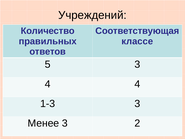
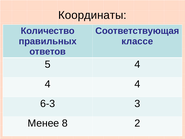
Учреждений: Учреждений -> Координаты (92, 15)
5 3: 3 -> 4 (137, 64)
1-3: 1-3 -> 6-3 (48, 103)
Менее 3: 3 -> 8 (65, 123)
